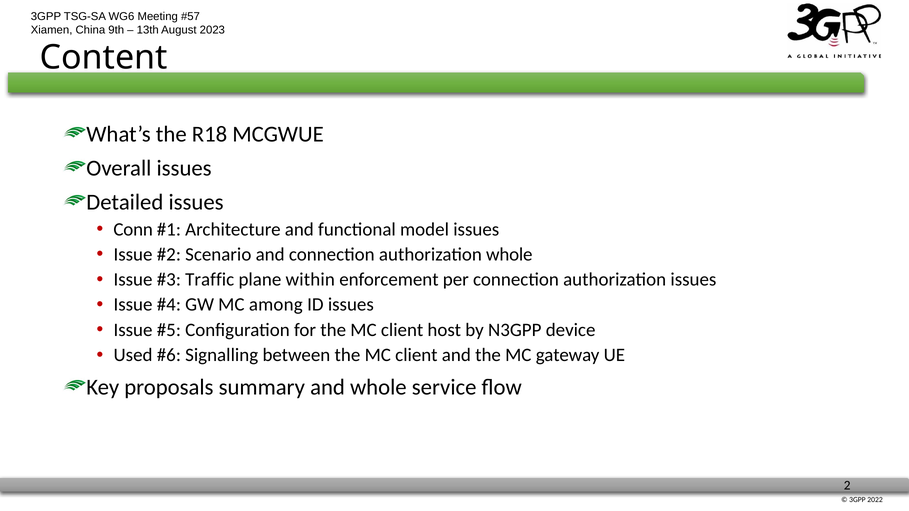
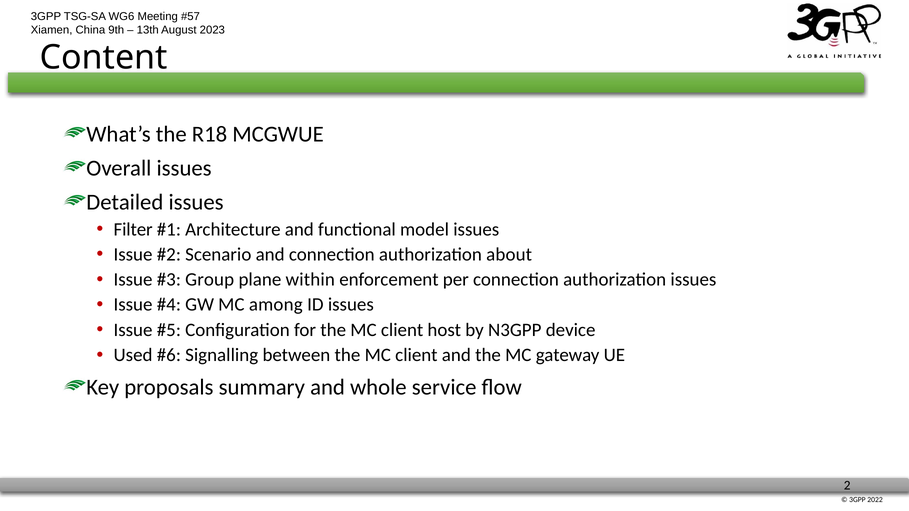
Conn: Conn -> Filter (133, 229)
authorization whole: whole -> about (509, 255)
Traffic: Traffic -> Group (210, 280)
